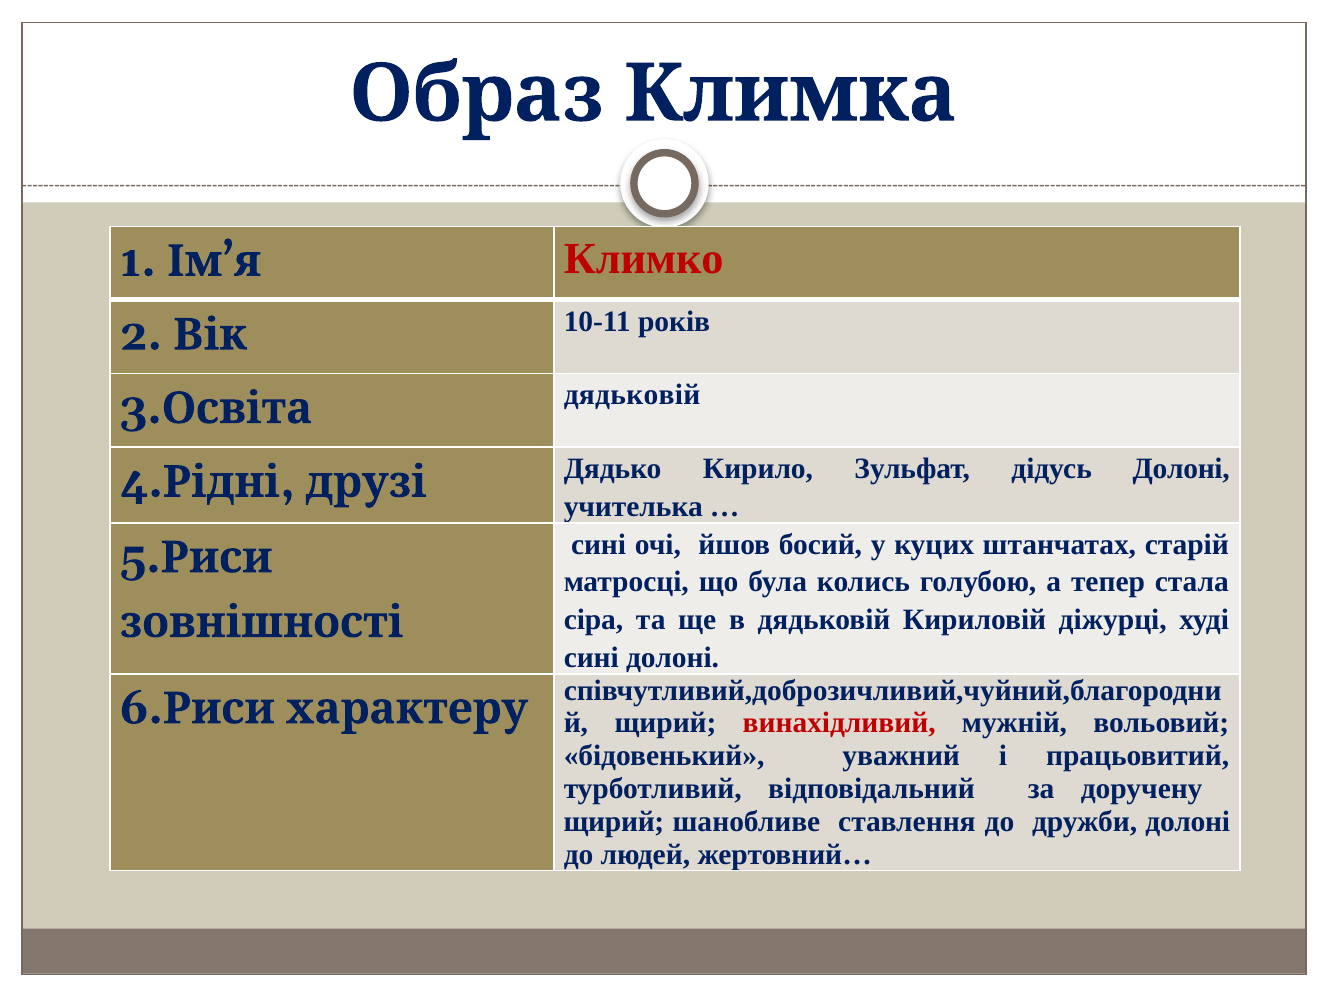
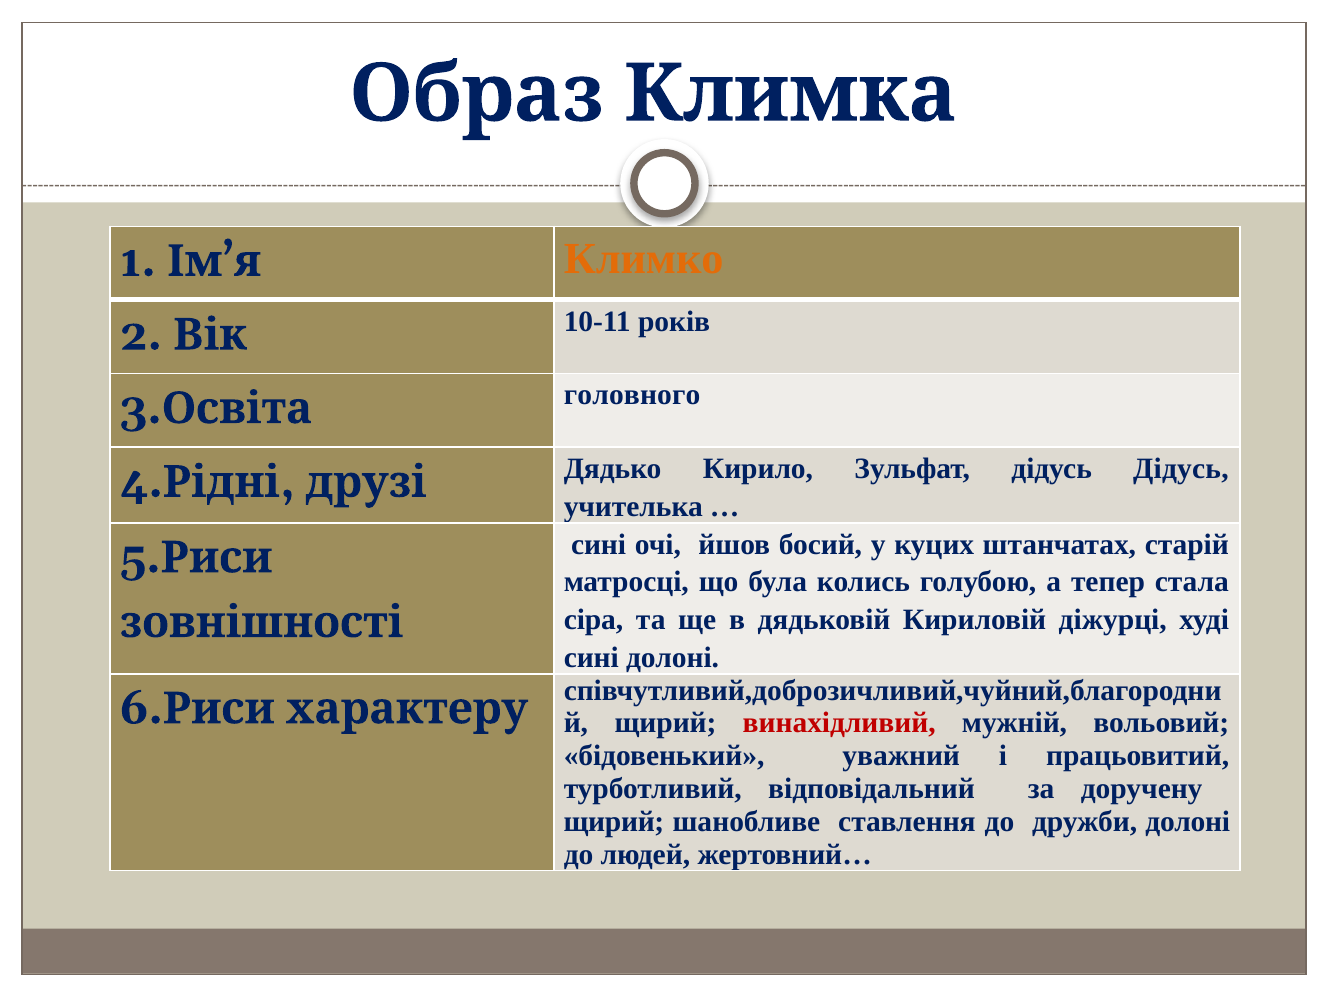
Климко colour: red -> orange (644, 258)
дядьковій: дядьковій -> головного (632, 395)
дідусь Долоні: Долоні -> Дідусь (1181, 469)
